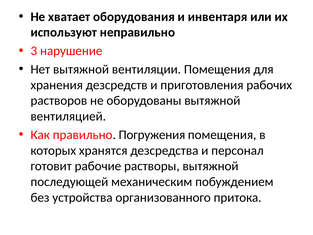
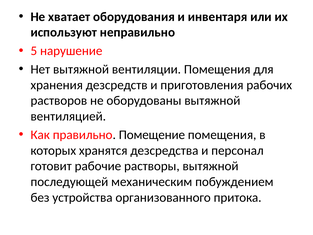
3: 3 -> 5 (34, 51)
Погружения: Погружения -> Помещение (152, 135)
